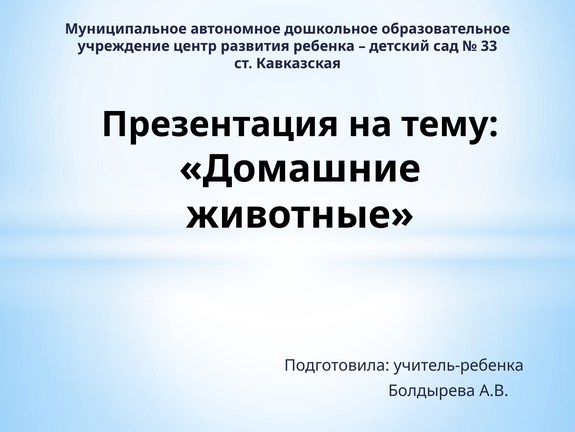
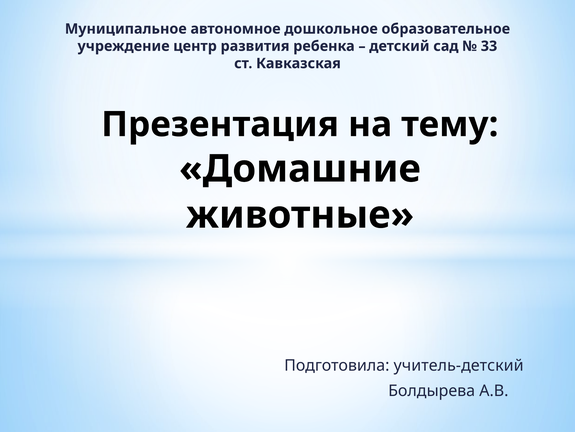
учитель-ребенка: учитель-ребенка -> учитель-детский (459, 365)
